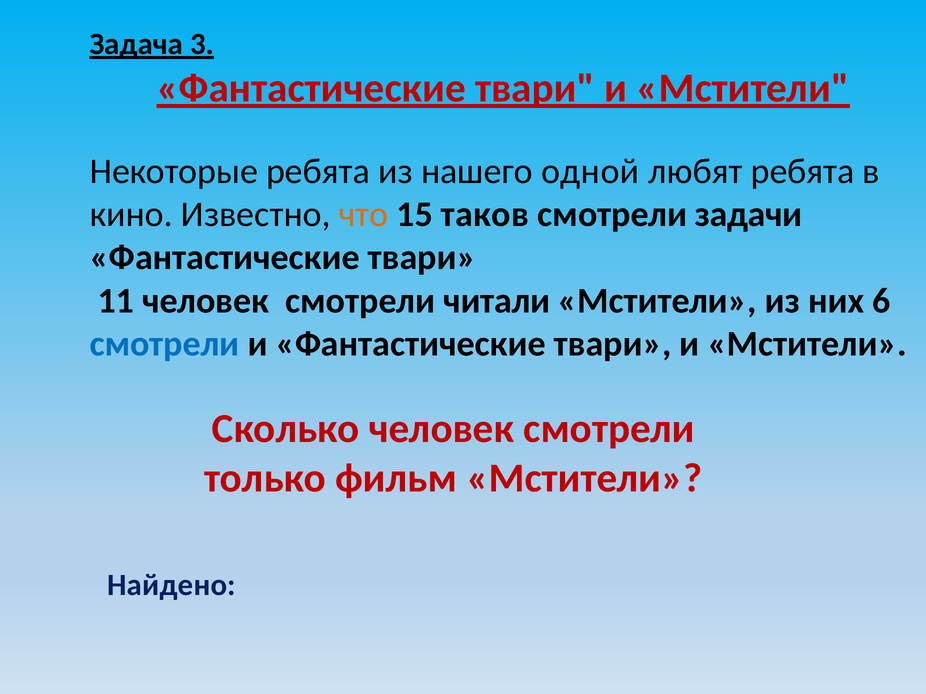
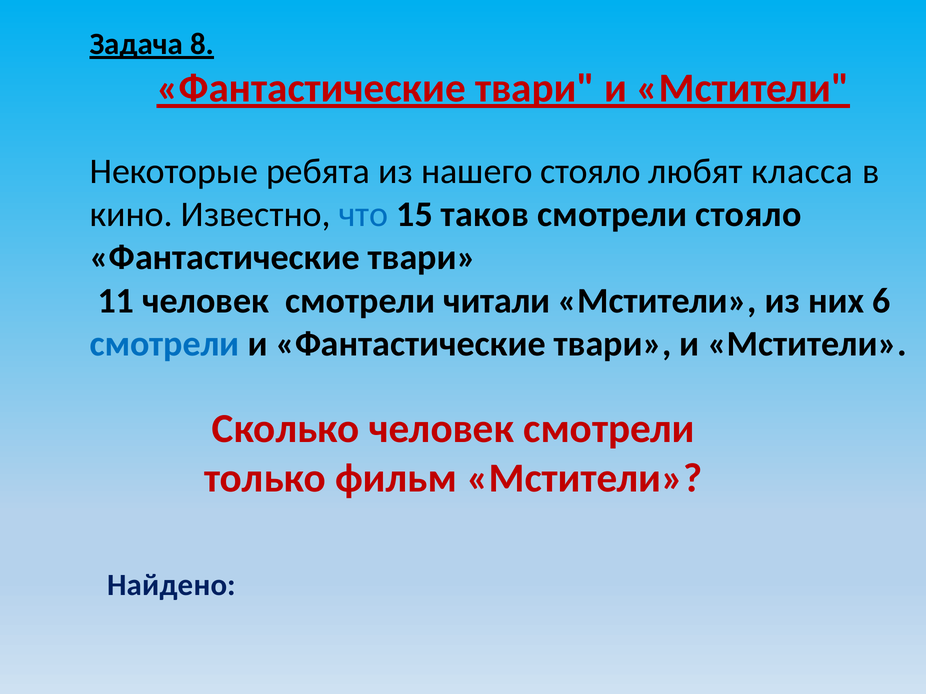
3: 3 -> 8 (202, 44)
нашего одной: одной -> стояло (591, 171)
любят ребята: ребята -> класса (802, 171)
что colour: orange -> blue (363, 215)
смотрели задачи: задачи -> стояло (748, 215)
